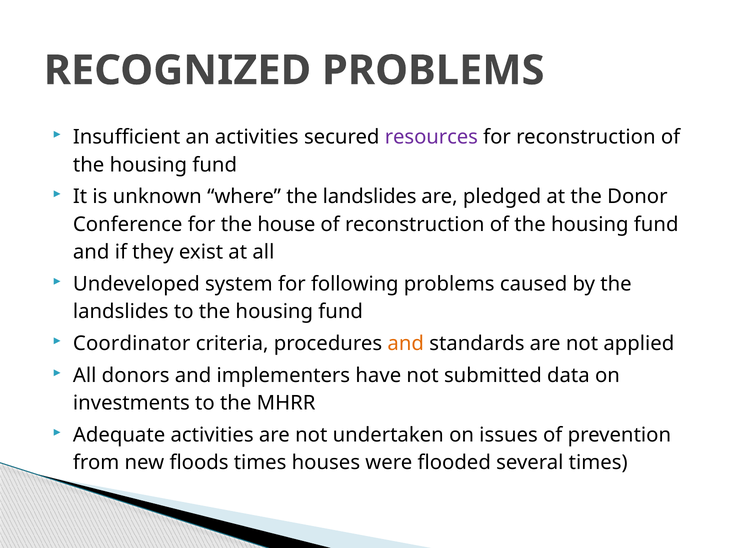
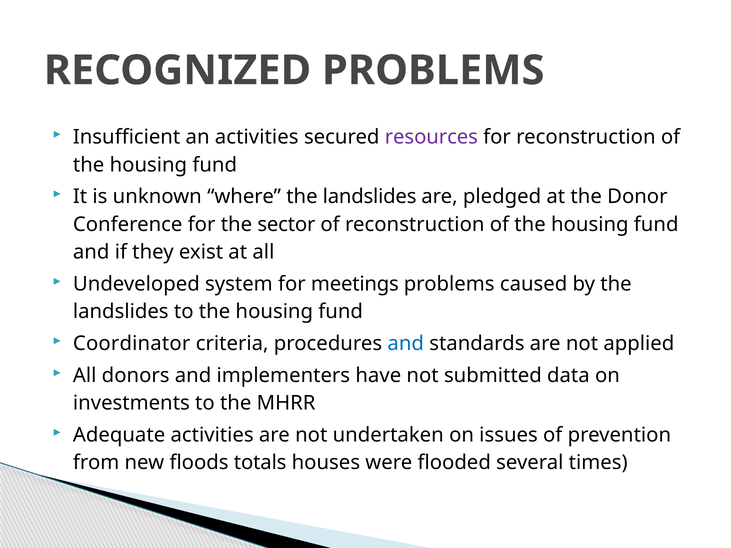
house: house -> sector (286, 225)
following: following -> meetings (355, 284)
and colour: orange -> blue (406, 344)
floods times: times -> totals (260, 463)
